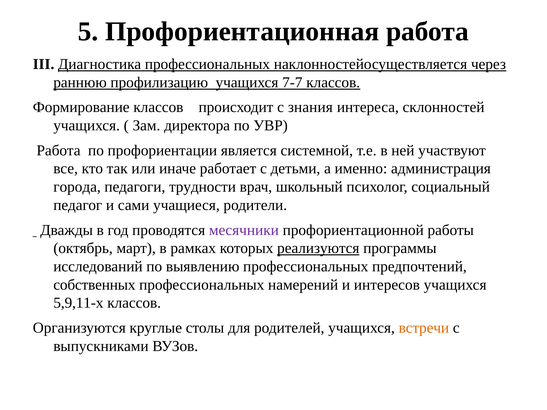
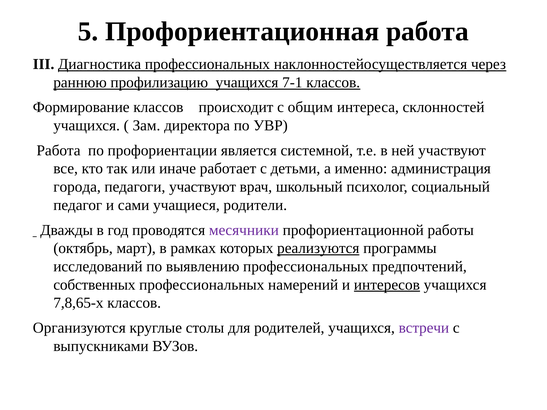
7-7: 7-7 -> 7-1 (292, 82)
знания: знания -> общим (310, 107)
педагоги трудности: трудности -> участвуют (203, 187)
интересов underline: none -> present (387, 285)
5,9,11-х: 5,9,11-х -> 7,8,65-х (78, 303)
встречи colour: orange -> purple (424, 328)
